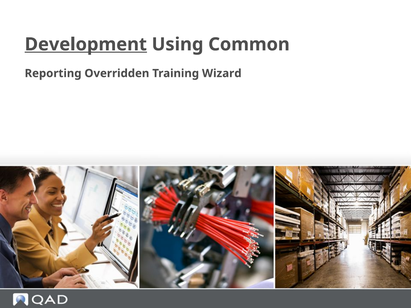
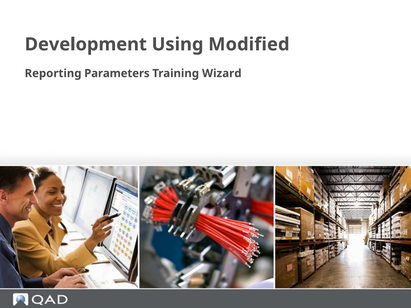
Development underline: present -> none (86, 44)
Common: Common -> Modified (249, 44)
Overridden: Overridden -> Parameters (117, 73)
